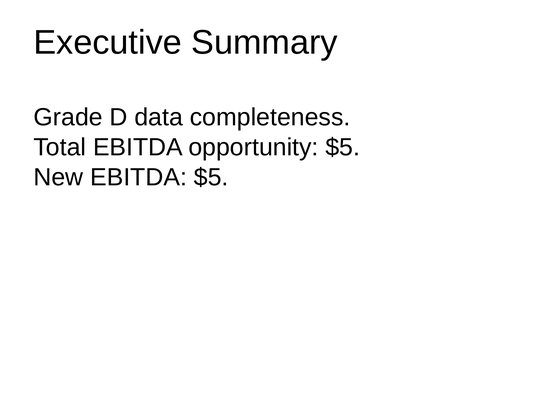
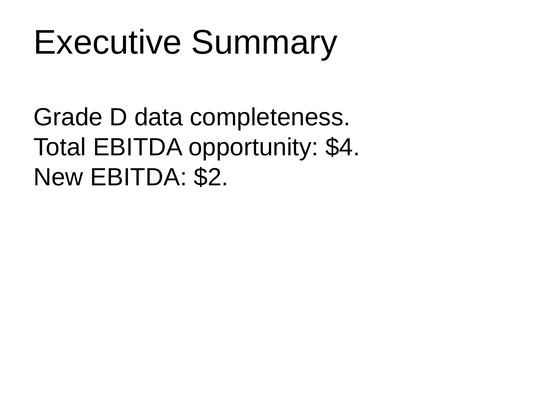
opportunity $5: $5 -> $4 (343, 147)
EBITDA $5: $5 -> $2 (211, 177)
